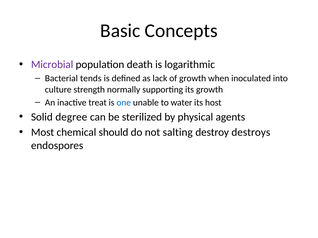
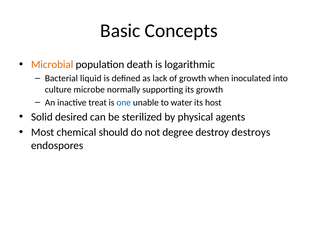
Microbial colour: purple -> orange (52, 65)
tends: tends -> liquid (91, 79)
strength: strength -> microbe (89, 90)
degree: degree -> desired (71, 117)
salting: salting -> degree (178, 133)
